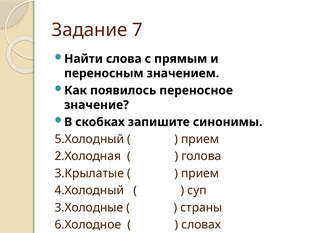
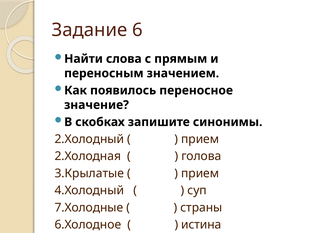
7: 7 -> 6 (137, 30)
5.Холодный: 5.Холодный -> 2.Холодный (89, 139)
3.Холодные: 3.Холодные -> 7.Холодные (89, 207)
словах: словах -> истина (201, 224)
